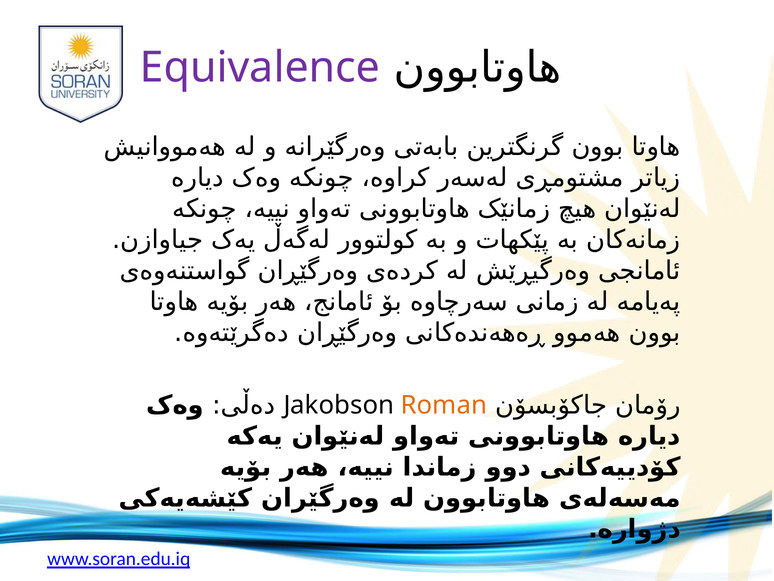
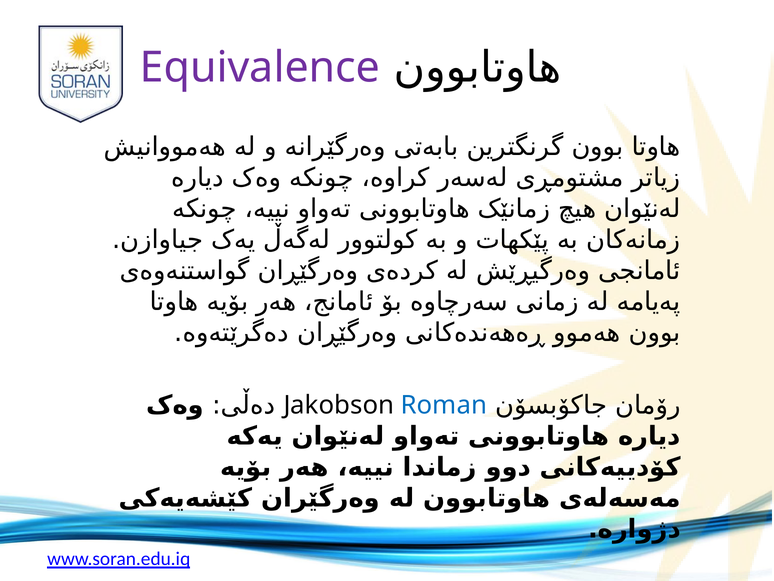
Roman colour: orange -> blue (444, 405)
